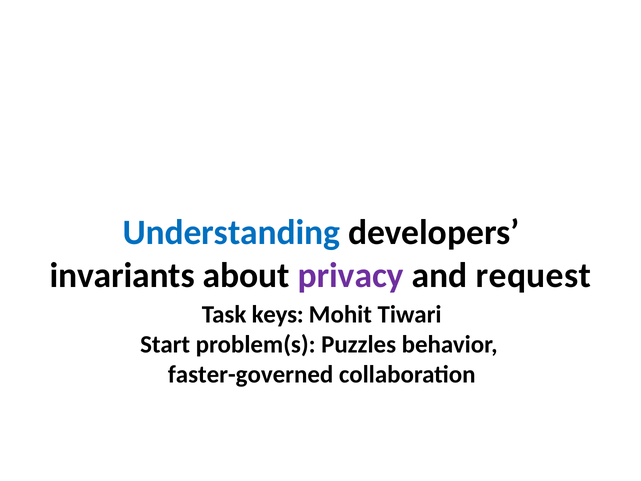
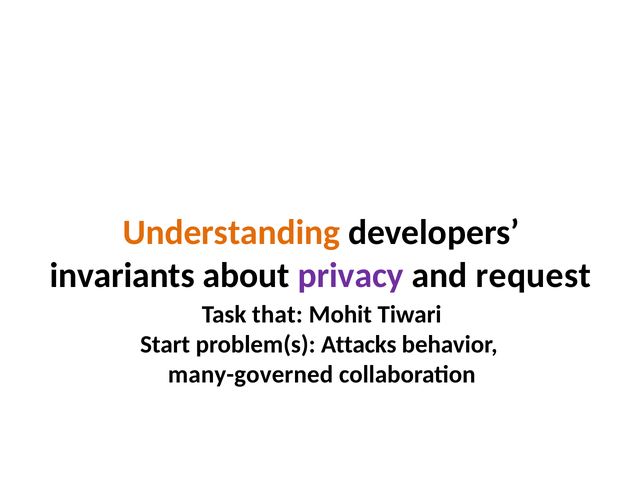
Understanding colour: blue -> orange (231, 232)
keys: keys -> that (277, 314)
Puzzles: Puzzles -> Attacks (359, 344)
faster-governed: faster-governed -> many-governed (251, 374)
